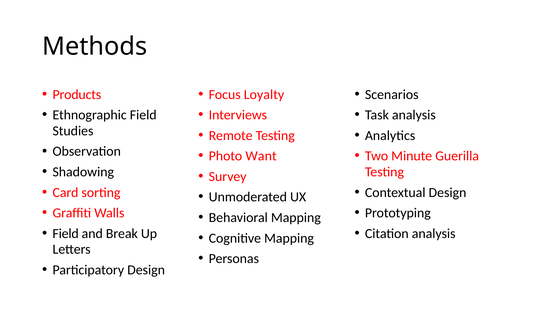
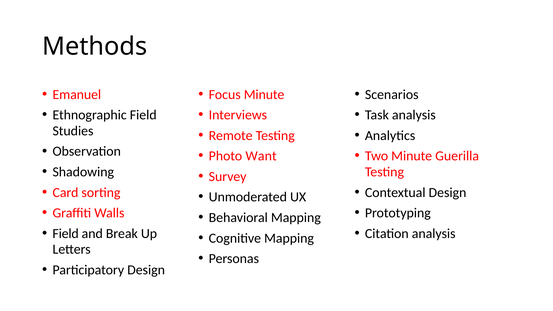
Products: Products -> Emanuel (77, 94)
Focus Loyalty: Loyalty -> Minute (264, 94)
